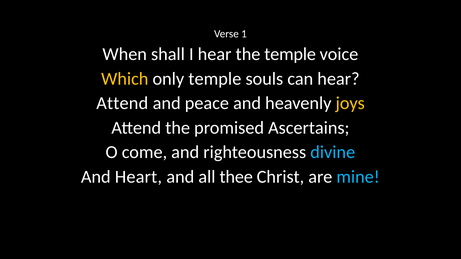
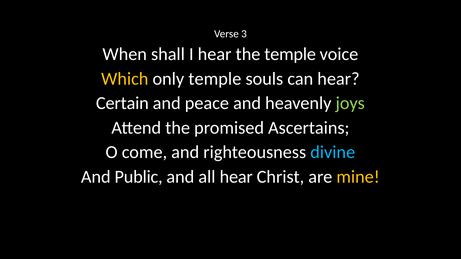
1: 1 -> 3 (244, 34)
Attend: Attend -> Certain (122, 103)
joys colour: yellow -> light green (350, 103)
Heart: Heart -> Public (139, 177)
all thee: thee -> hear (236, 177)
mine colour: light blue -> yellow (358, 177)
